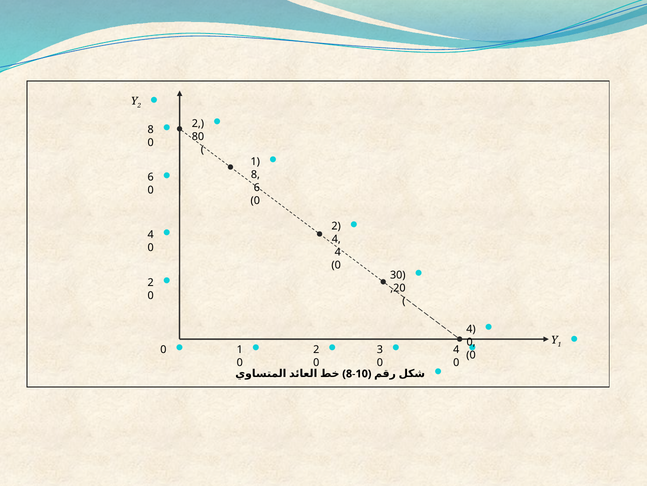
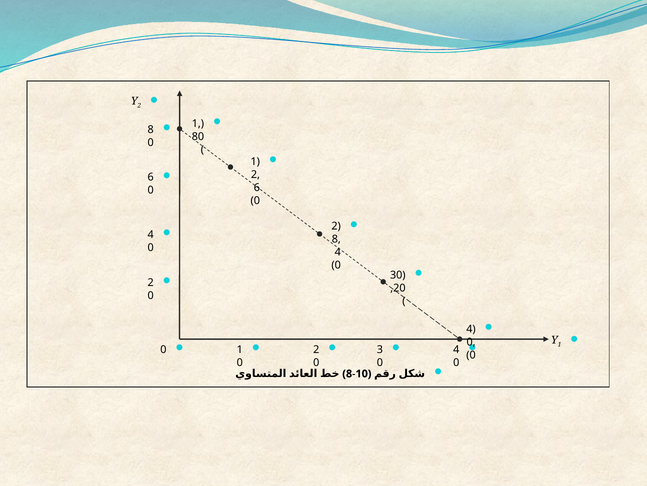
2: 2 -> 1 (196, 124)
8: 8 -> 2 (255, 174)
4: 4 -> 8 (336, 239)
